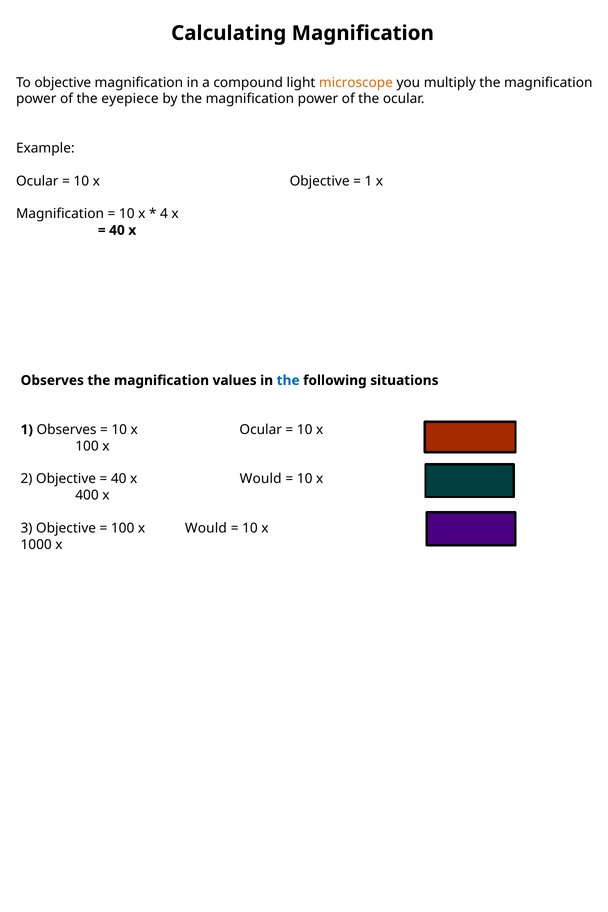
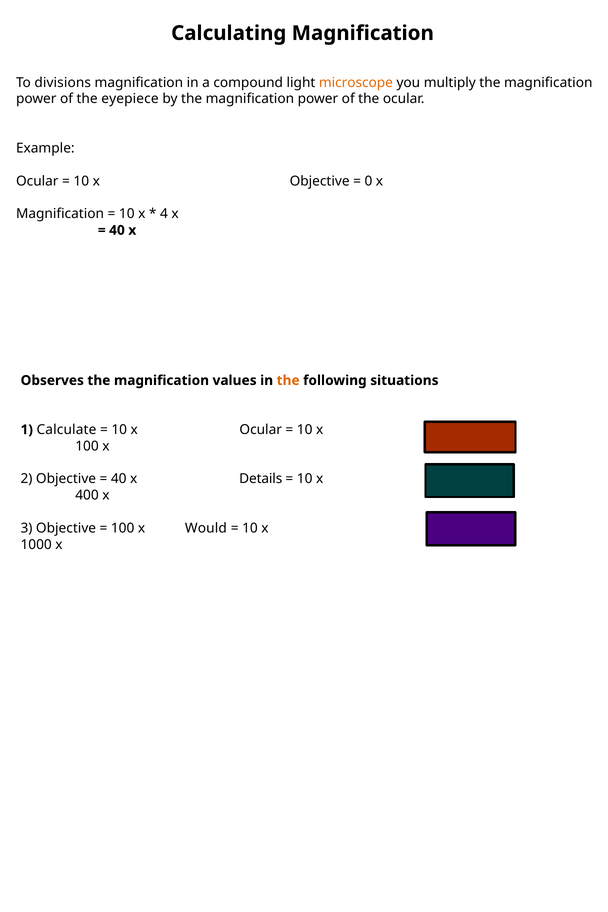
To objective: objective -> divisions (63, 83)
1: 1 -> 0 (368, 181)
the colour: blue -> orange (288, 380)
1 Observes: Observes -> Calculate (66, 430)
40 x Would: Would -> Details (261, 479)
